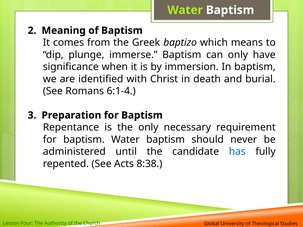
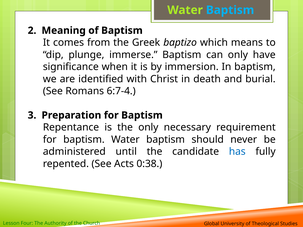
Baptism colour: white -> light blue (230, 10)
6:1-4: 6:1-4 -> 6:7-4 (121, 91)
8:38: 8:38 -> 0:38 (149, 164)
